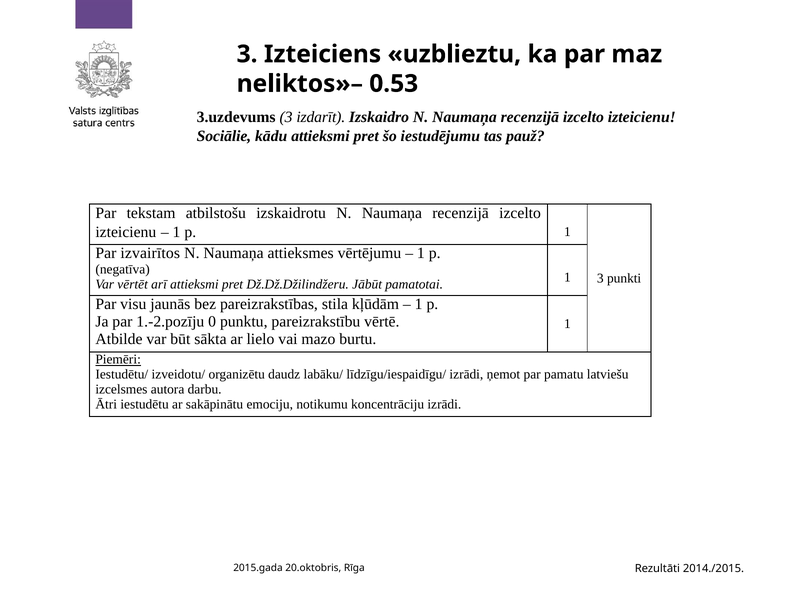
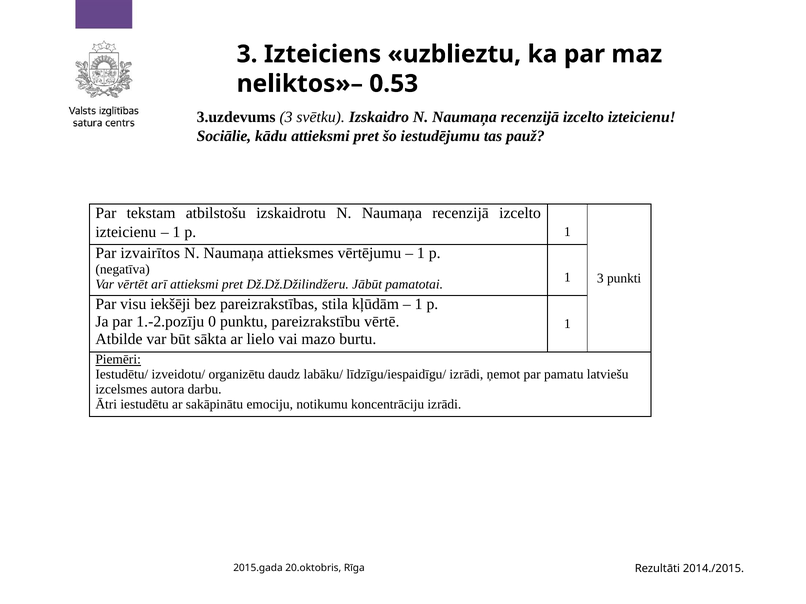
izdarīt: izdarīt -> svētku (321, 117)
jaunās: jaunās -> iekšēji (170, 305)
